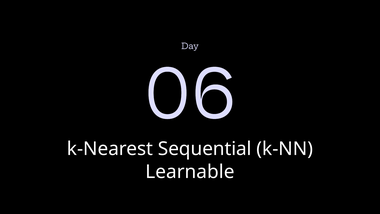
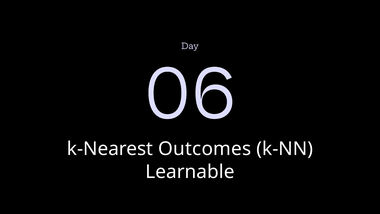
Sequential: Sequential -> Outcomes (205, 149)
